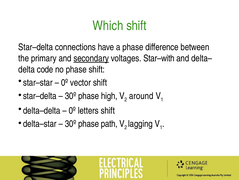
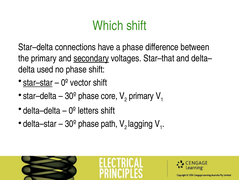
Star–with: Star–with -> Star–that (159, 58)
code: code -> used (45, 69)
star–star underline: none -> present (38, 82)
high: high -> core (109, 96)
around: around -> primary (141, 96)
